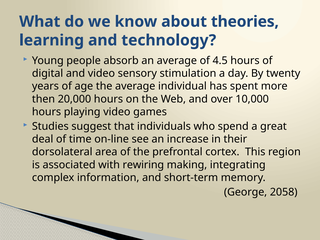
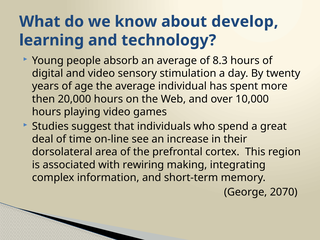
theories: theories -> develop (245, 22)
4.5: 4.5 -> 8.3 (220, 61)
2058: 2058 -> 2070 (284, 192)
